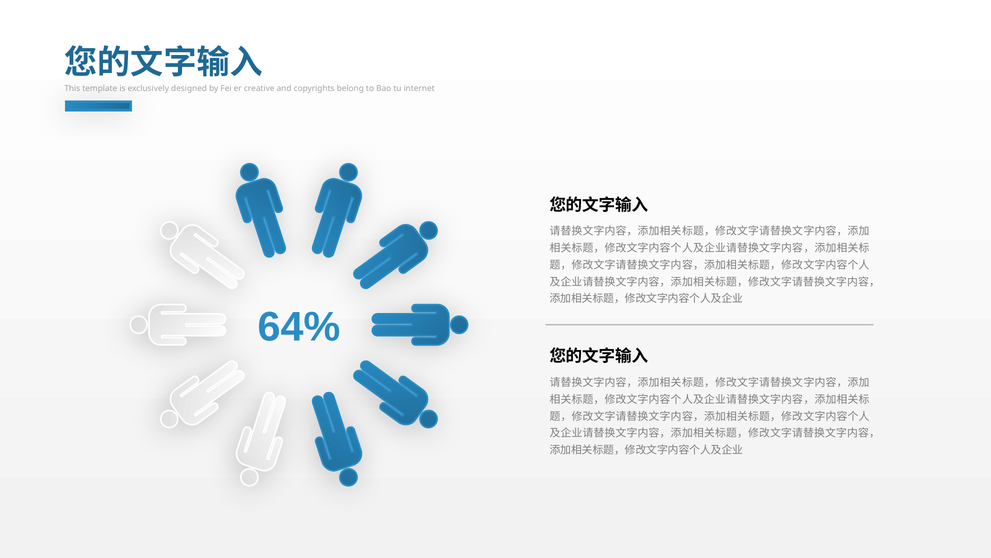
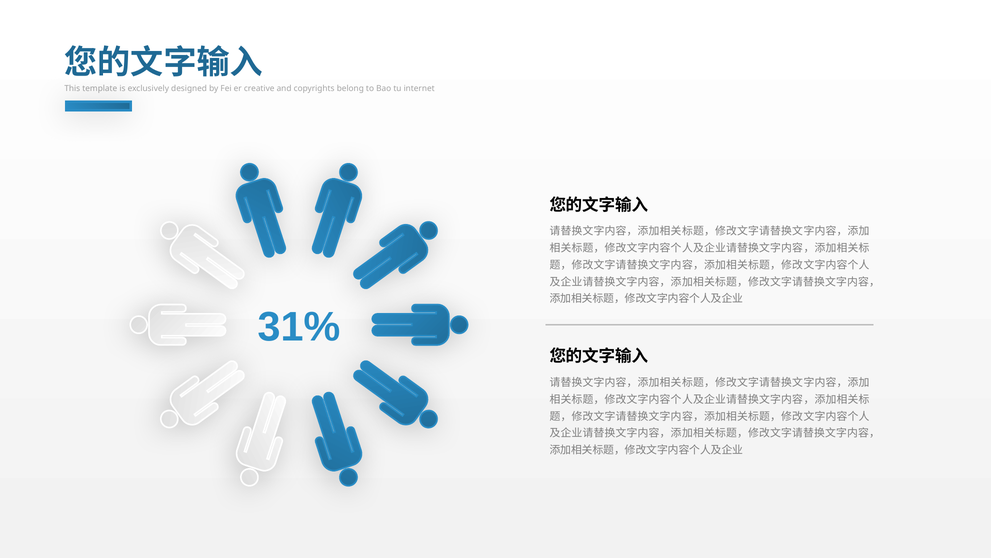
64%: 64% -> 31% (299, 327)
